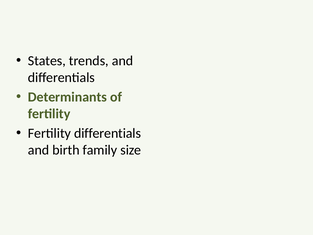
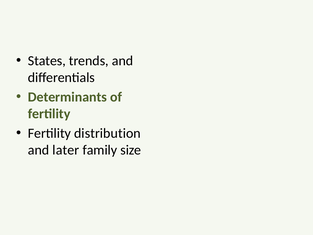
Fertility differentials: differentials -> distribution (107, 133)
birth: birth -> later (66, 150)
